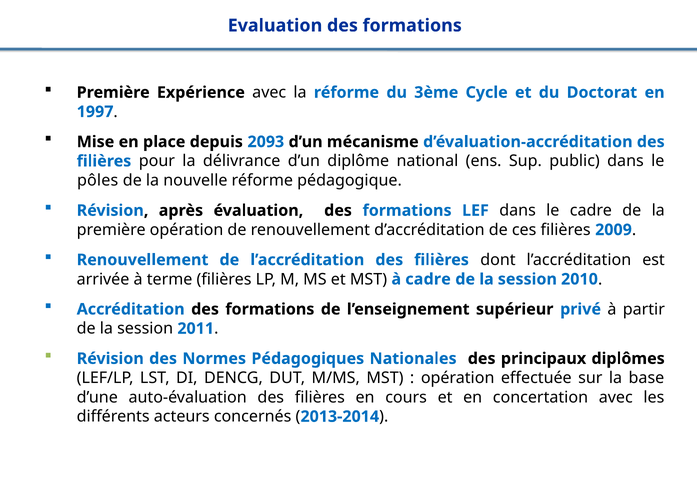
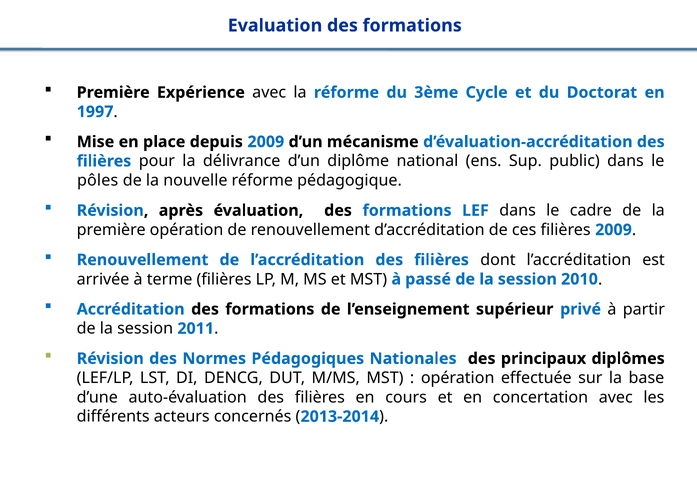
depuis 2093: 2093 -> 2009 (266, 142)
à cadre: cadre -> passé (428, 279)
